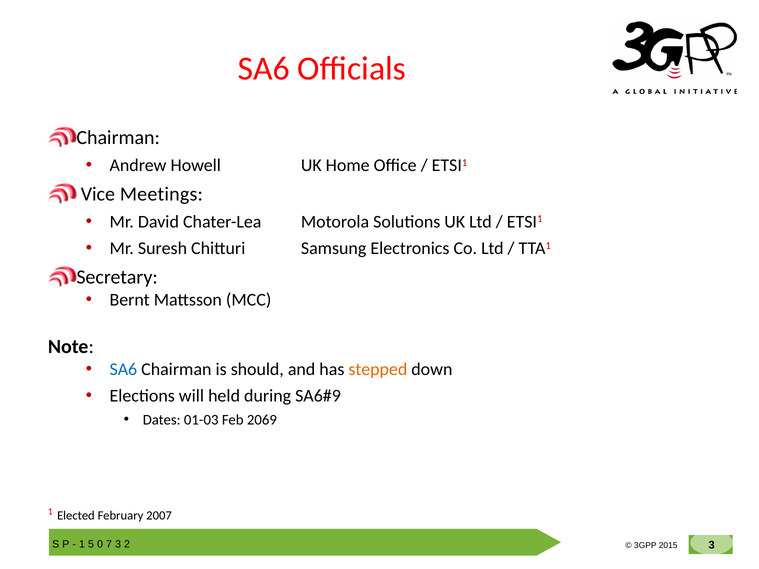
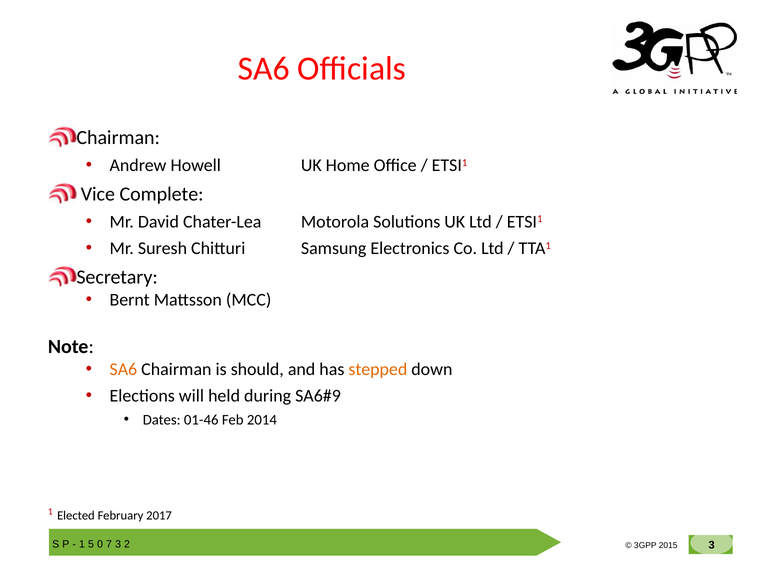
Meetings: Meetings -> Complete (162, 194)
SA6 colour: blue -> orange (123, 370)
01-03: 01-03 -> 01-46 (201, 420)
2069: 2069 -> 2014 (262, 420)
2007: 2007 -> 2017 (159, 516)
